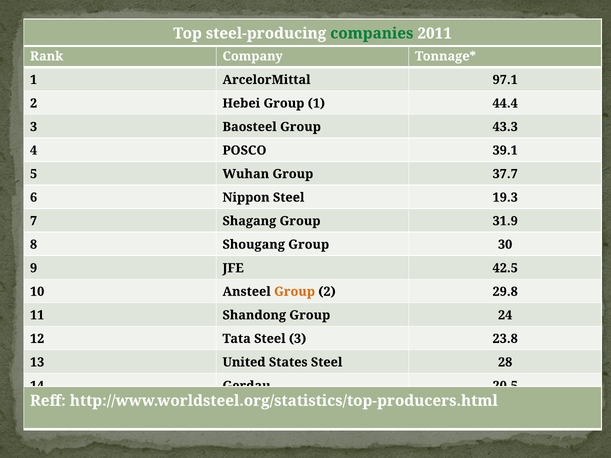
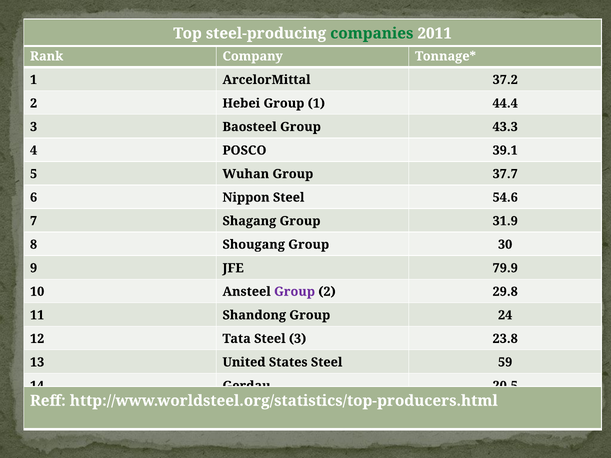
97.1: 97.1 -> 37.2 (505, 80)
19.3: 19.3 -> 54.6 (505, 198)
42.5: 42.5 -> 79.9 (505, 268)
Group colour: orange -> purple (295, 292)
28: 28 -> 59 (505, 362)
